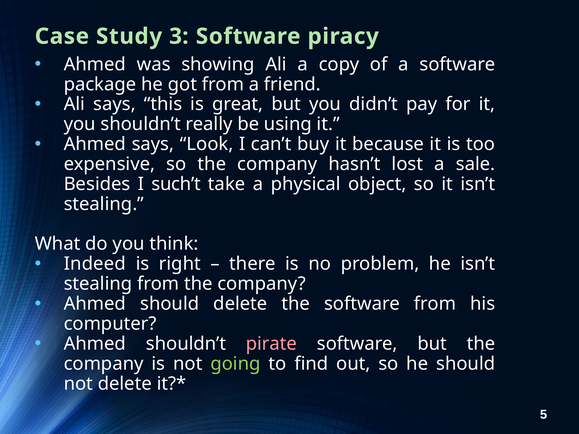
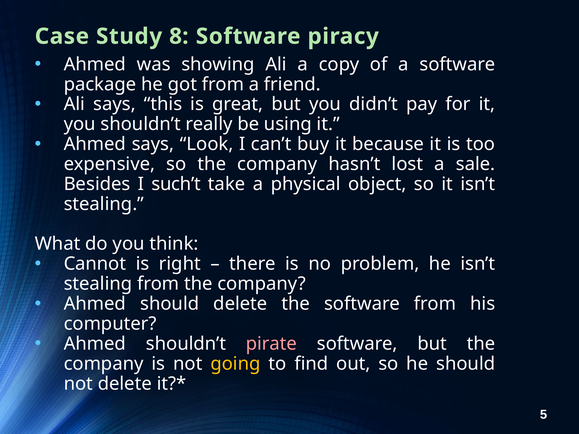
3: 3 -> 8 (179, 36)
Indeed: Indeed -> Cannot (95, 264)
going colour: light green -> yellow (235, 364)
